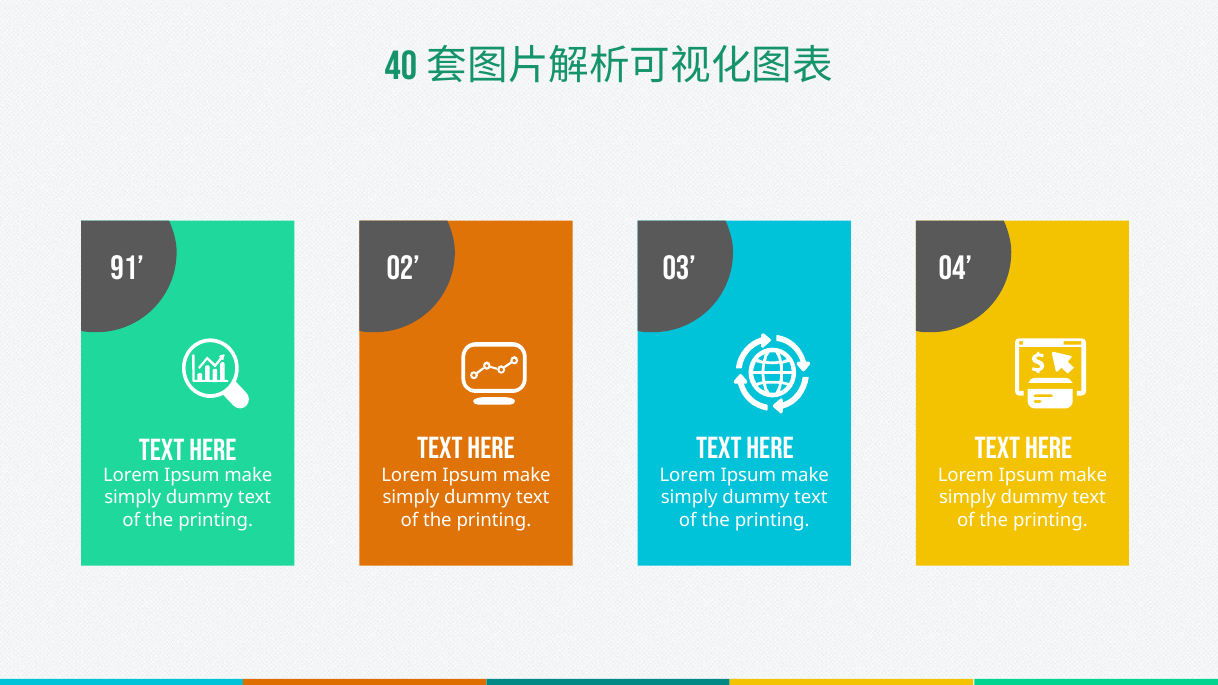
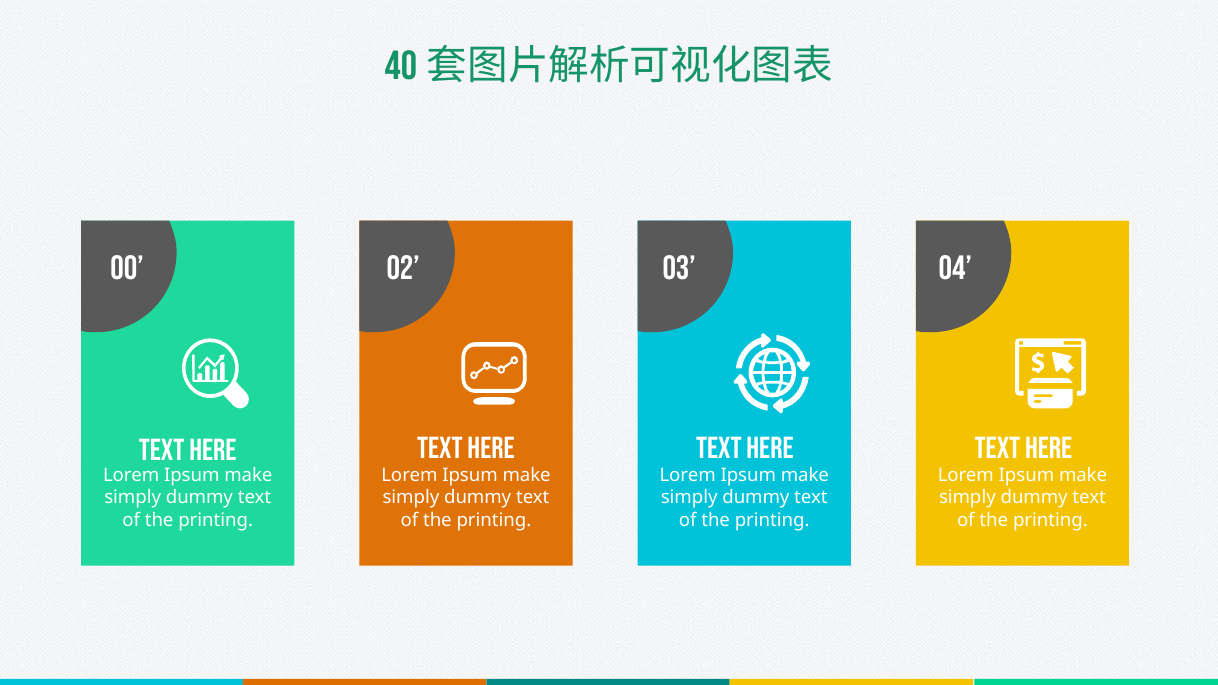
91: 91 -> 00 (127, 268)
